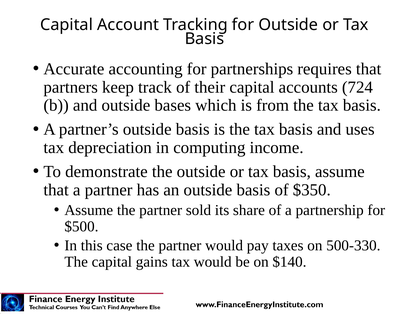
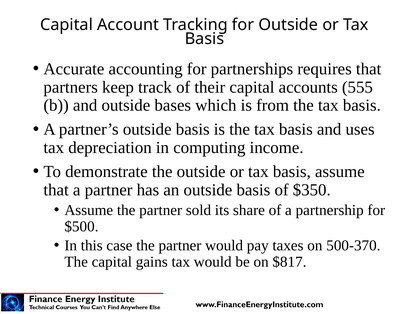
724: 724 -> 555 (357, 87)
500-330: 500-330 -> 500-370 (353, 246)
$140: $140 -> $817 (289, 262)
